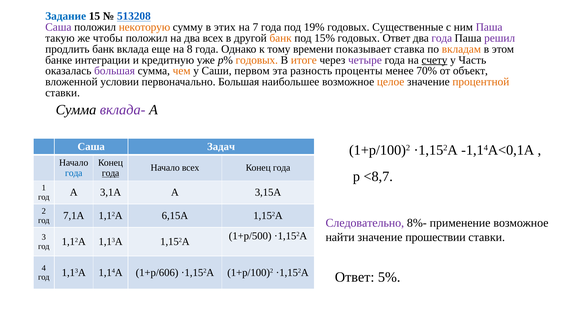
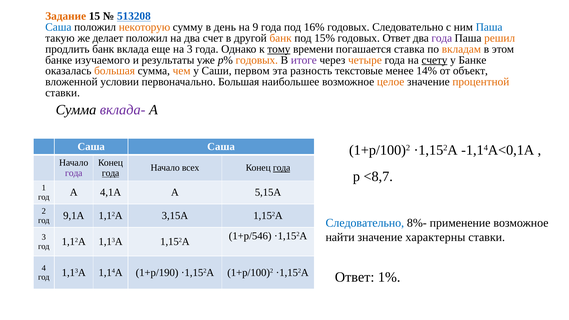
Задание colour: blue -> orange (66, 16)
Саша colour: purple -> blue (58, 27)
этих: этих -> день (225, 27)
7: 7 -> 9 (255, 27)
19%: 19% -> 16% (314, 27)
годовых Существенные: Существенные -> Следовательно (408, 27)
Паша colour: purple -> blue (489, 27)
чтобы: чтобы -> делает (108, 38)
два всех: всех -> счет (213, 38)
решил colour: purple -> orange (500, 38)
на 8: 8 -> 3 (190, 49)
тому underline: none -> present (279, 49)
показывает: показывает -> погашается (364, 49)
интеграции: интеграции -> изучаемого (102, 60)
кредитную: кредитную -> результаты (168, 60)
итоге colour: orange -> purple (304, 60)
четыре colour: purple -> orange (365, 60)
у Часть: Часть -> Банке (472, 60)
большая colour: purple -> orange (115, 71)
проценты: проценты -> текстовые (359, 71)
70%: 70% -> 14% (427, 71)
Саша Задач: Задач -> Саша (221, 147)
года underline: none -> present (282, 168)
года colour: blue -> purple (74, 173)
3,1А: 3,1А -> 4,1А (111, 193)
3,15А: 3,15А -> 5,15А (268, 193)
7,1А: 7,1А -> 9,1А (74, 216)
6,15А: 6,15А -> 3,15А (175, 216)
Следовательно colour: purple -> blue (365, 223)
1+р/500: 1+р/500 -> 1+р/546 (250, 236)
прошествии: прошествии -> характерны (435, 237)
5%: 5% -> 1% (389, 277)
1+р/606: 1+р/606 -> 1+р/190 (157, 273)
